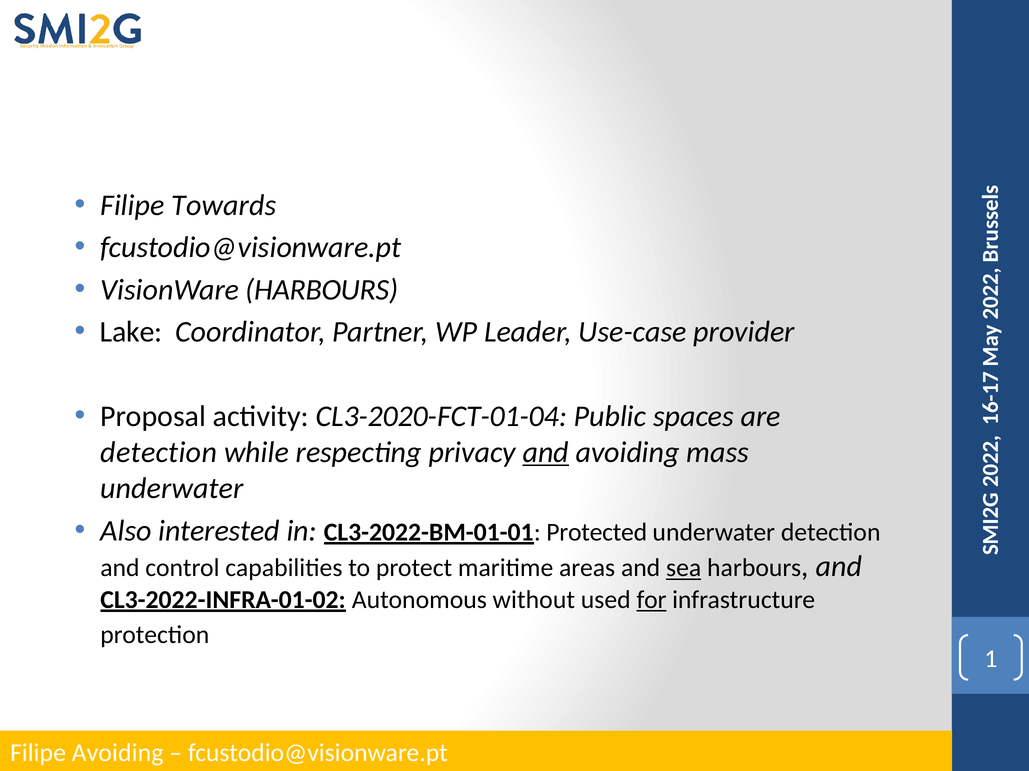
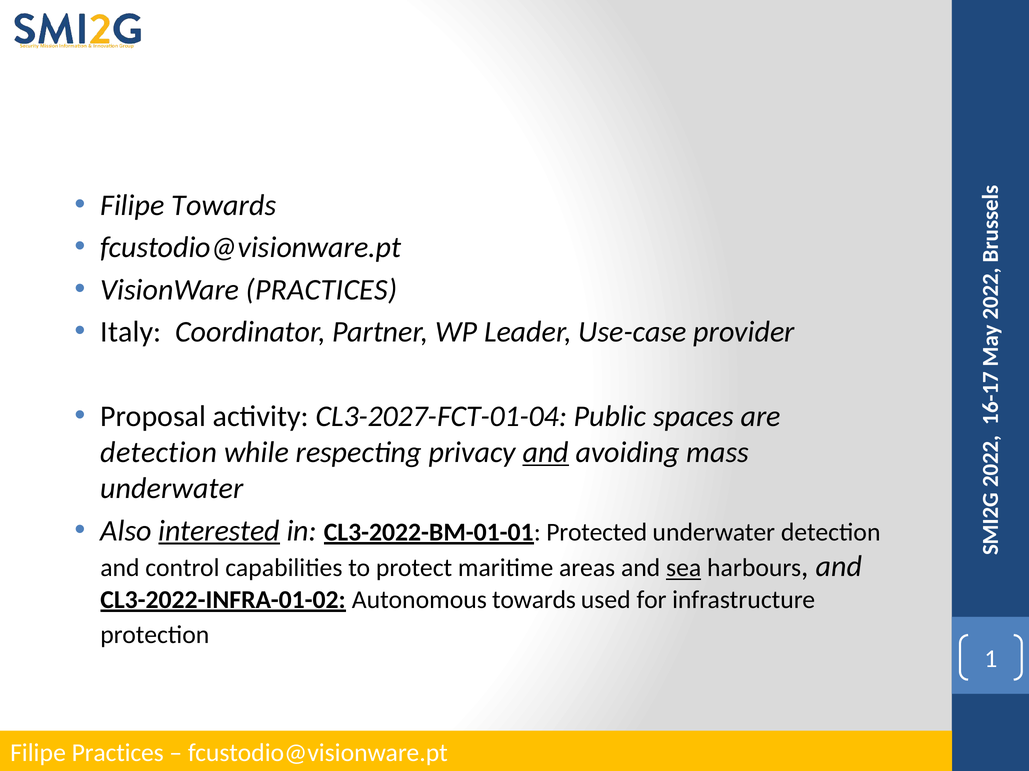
VisionWare HARBOURS: HARBOURS -> PRACTICES (322, 290)
Lake: Lake -> Italy (131, 332)
CL3-2020-FCT-01-04: CL3-2020-FCT-01-04 -> CL3-2027-FCT-01-04 (441, 417)
interested underline: none -> present (219, 531)
Autonomous without: without -> towards (534, 600)
for underline: present -> none (652, 600)
Filipe Avoiding: Avoiding -> Practices (118, 754)
